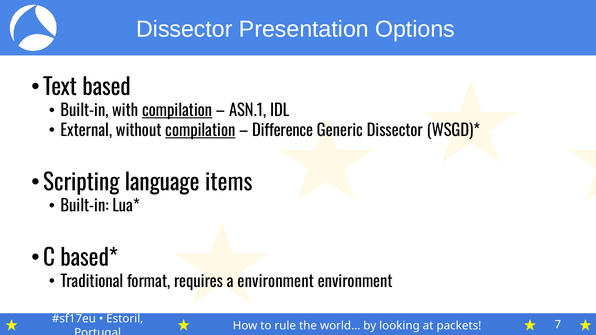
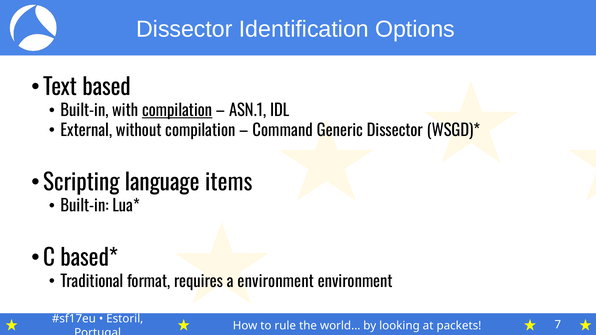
Presentation: Presentation -> Identification (304, 29)
compilation underline: present -> none (200, 131)
Difference: Difference -> Command (283, 131)
